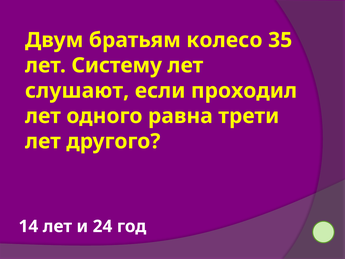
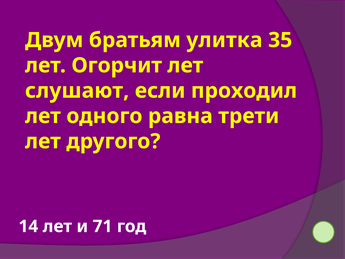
колесо: колесо -> улитка (224, 40)
Систему: Систему -> Огорчит (117, 65)
24: 24 -> 71 (102, 226)
